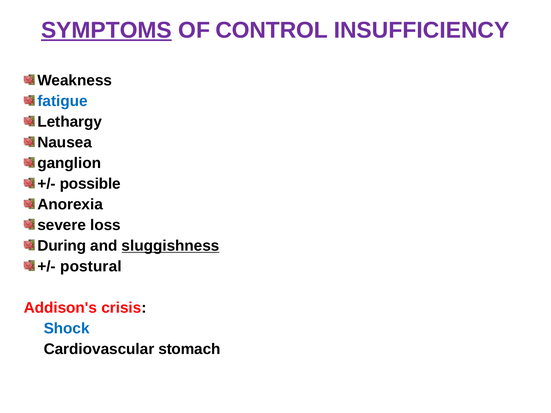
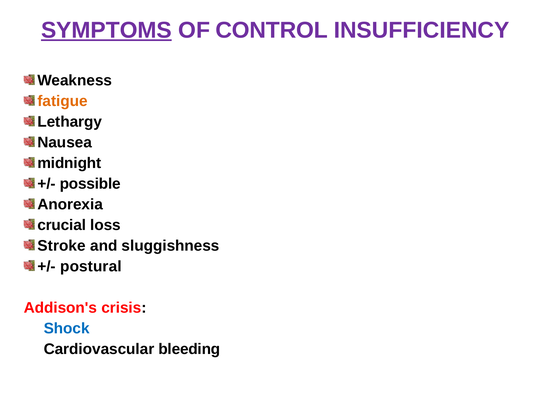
fatigue colour: blue -> orange (62, 101)
ganglion: ganglion -> midnight (69, 163)
severe: severe -> crucial (62, 225)
During: During -> Stroke (62, 246)
sluggishness underline: present -> none (171, 246)
stomach: stomach -> bleeding (189, 349)
